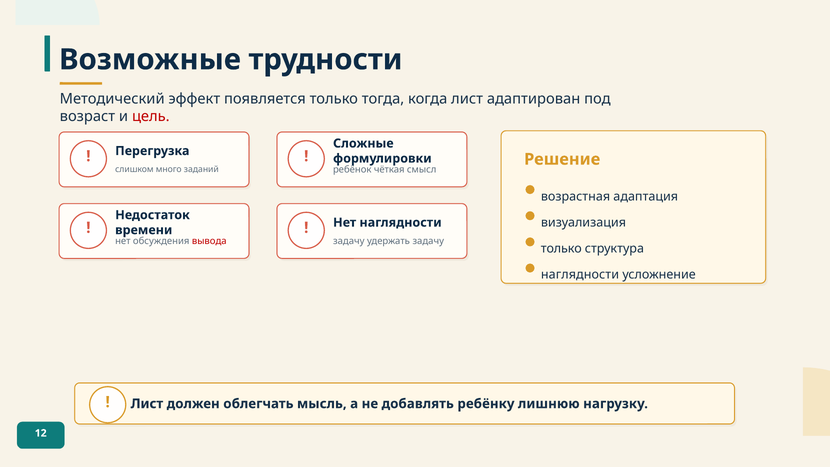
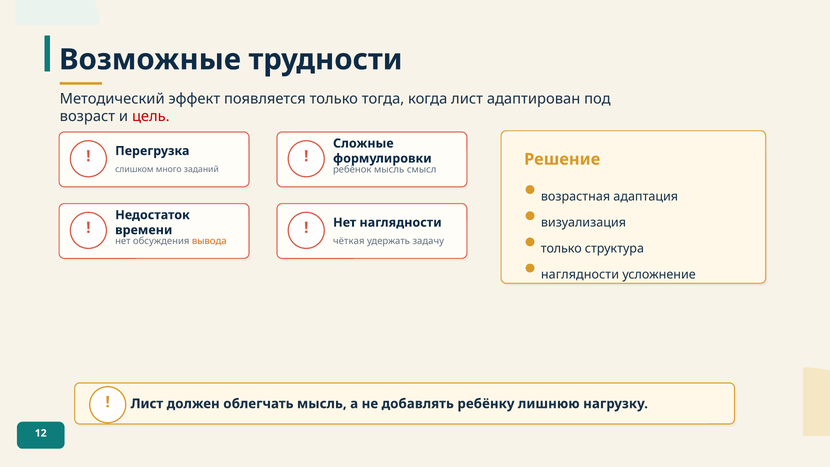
ребёнок чёткая: чёткая -> мысль (389, 169)
вывода colour: red -> orange (209, 241)
задачу: задачу -> чёткая (349, 241)
